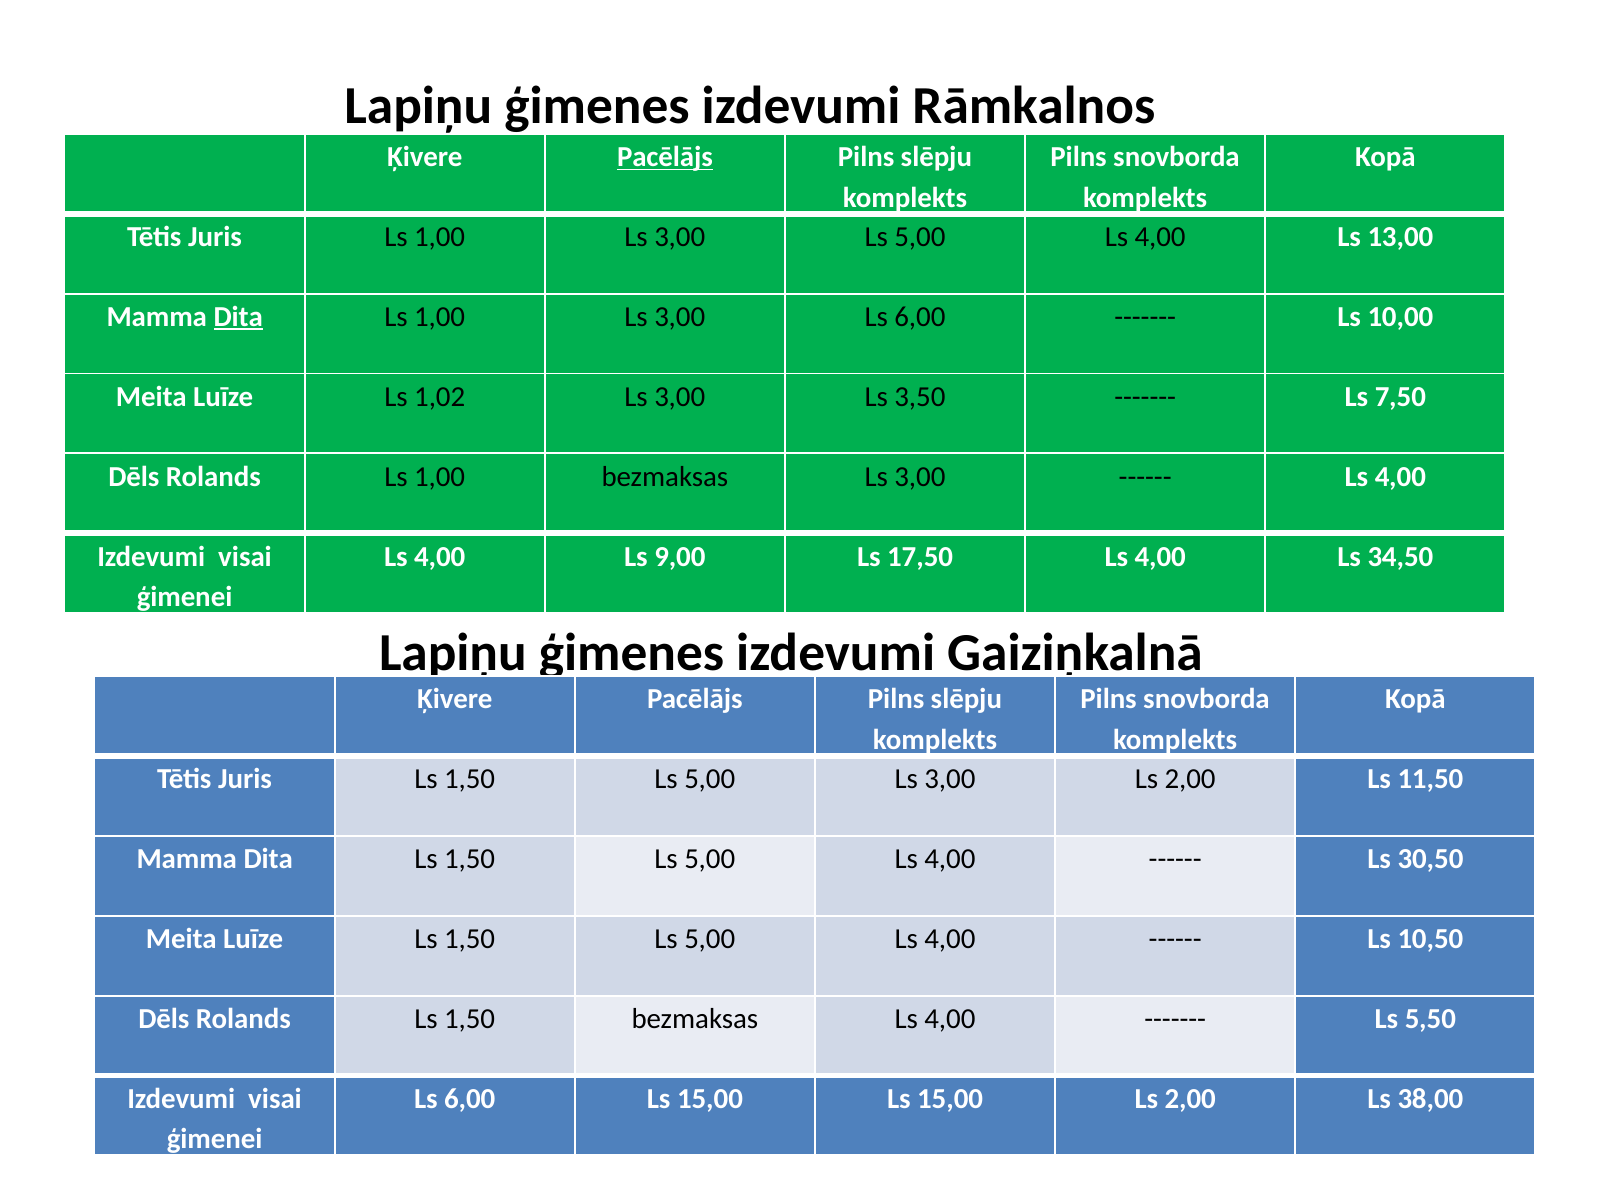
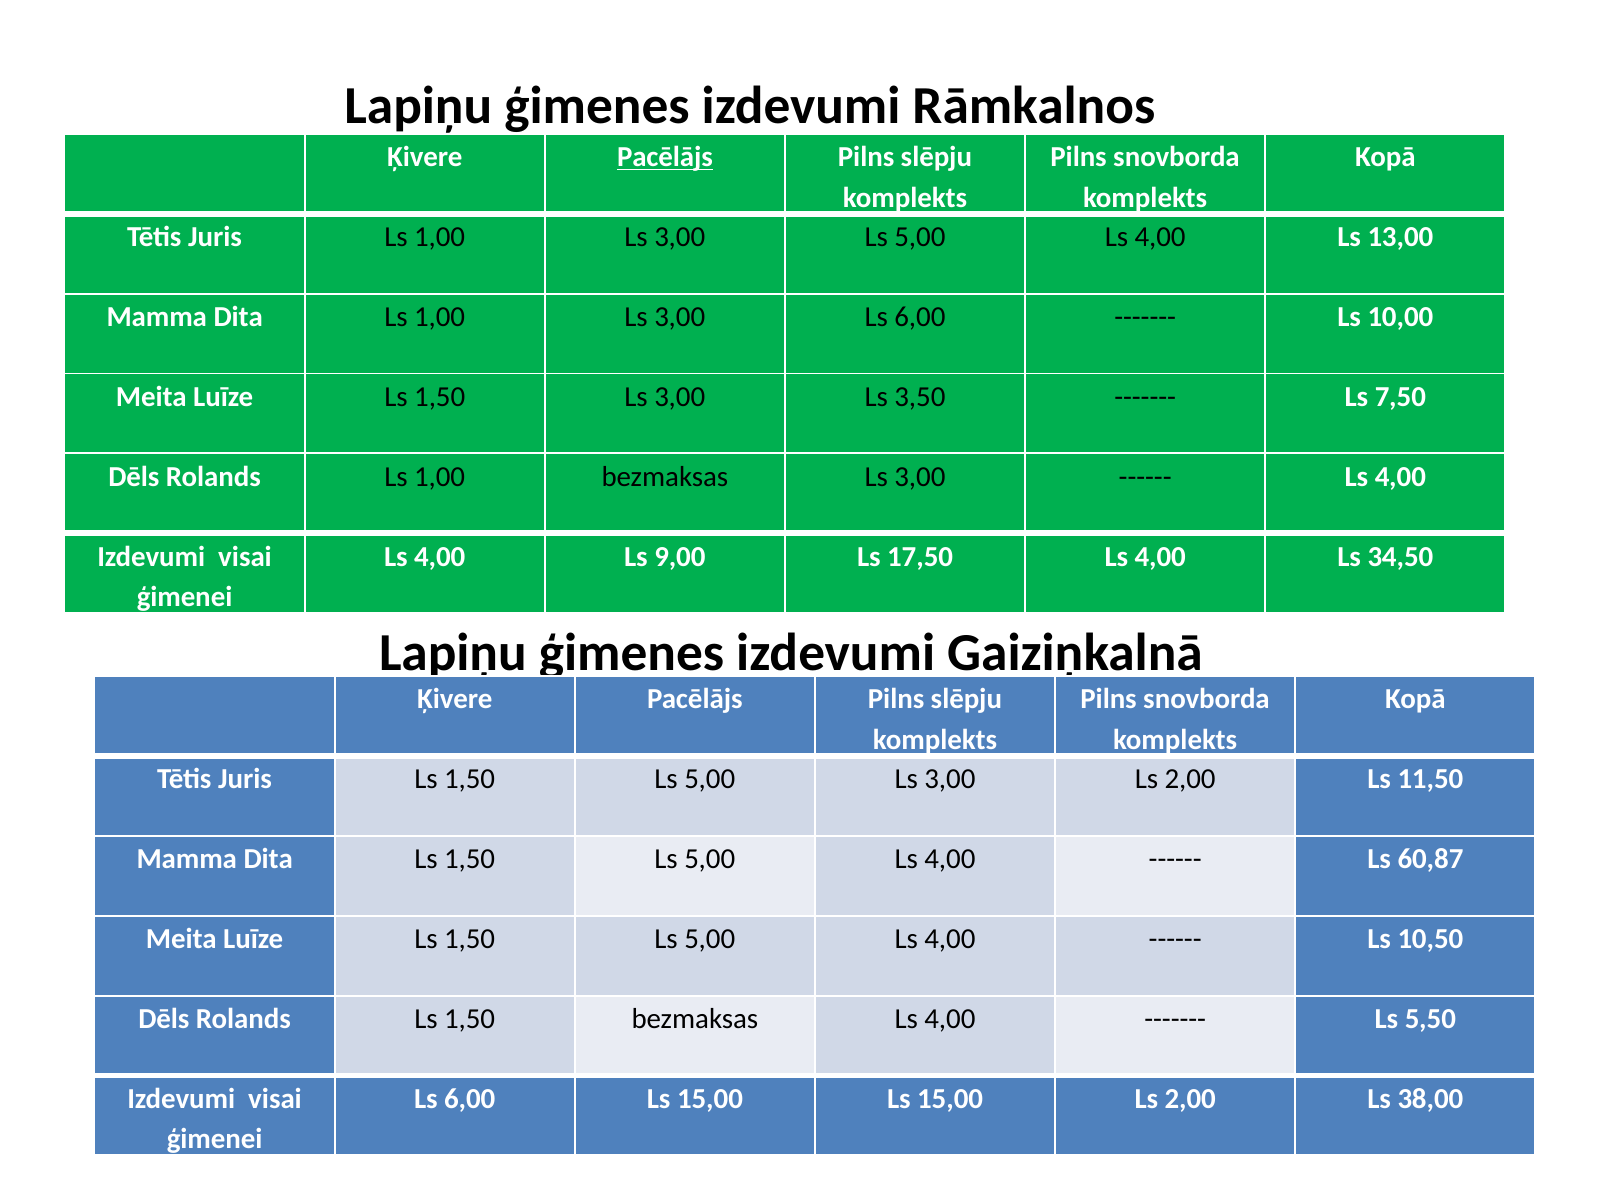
Dita underline: present -> none (238, 317)
1,02: 1,02 -> 1,50 (440, 397)
30,50: 30,50 -> 60,87 (1430, 859)
